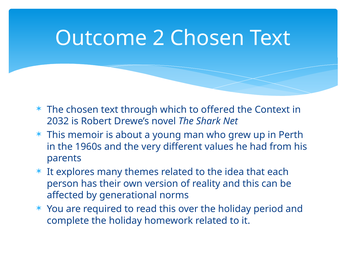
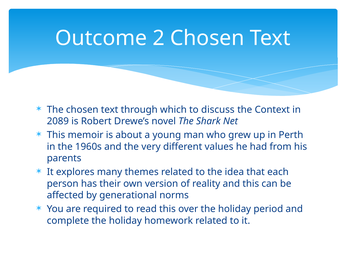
offered: offered -> discuss (218, 109)
2032: 2032 -> 2089 (58, 121)
